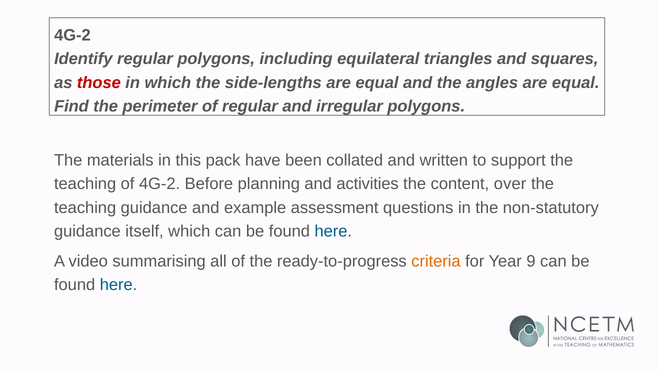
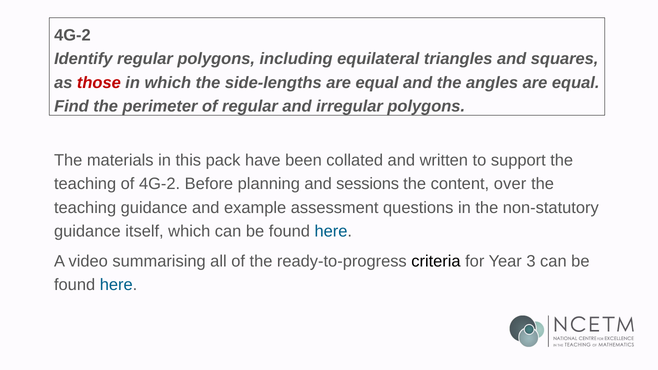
activities: activities -> sessions (368, 184)
criteria colour: orange -> black (436, 261)
9: 9 -> 3 (531, 261)
